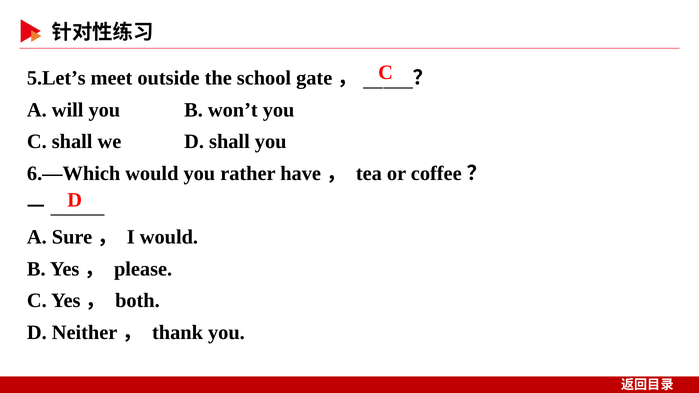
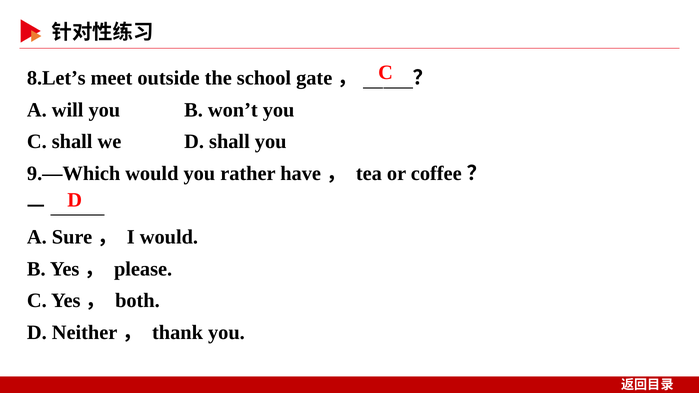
5.Let’s: 5.Let’s -> 8.Let’s (56, 78)
6.—Which: 6.—Which -> 9.—Which (74, 174)
